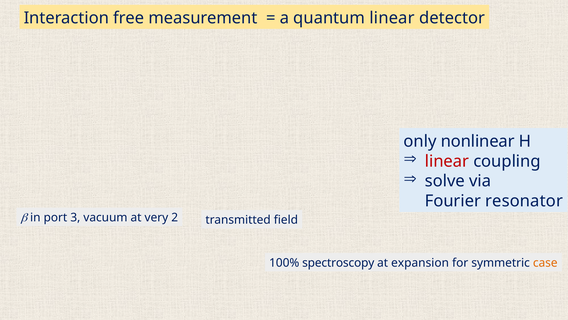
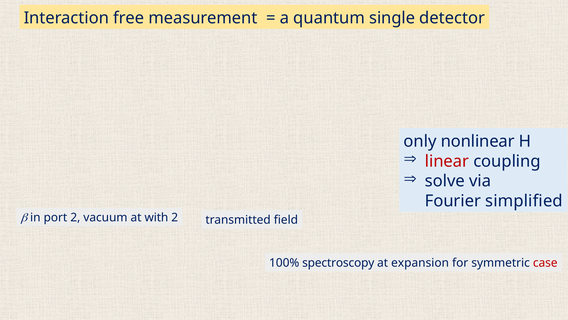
quantum linear: linear -> single (392, 18)
resonator: resonator -> simplified (524, 201)
port 3: 3 -> 2 (75, 217)
very: very -> with (156, 217)
case colour: orange -> red (545, 263)
